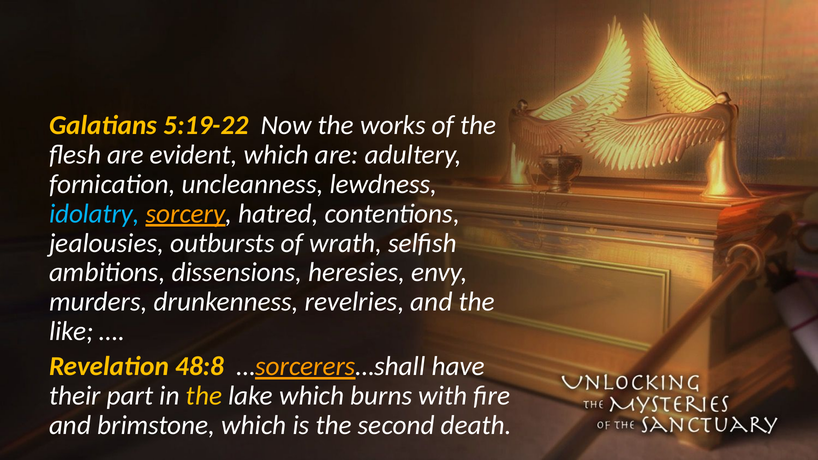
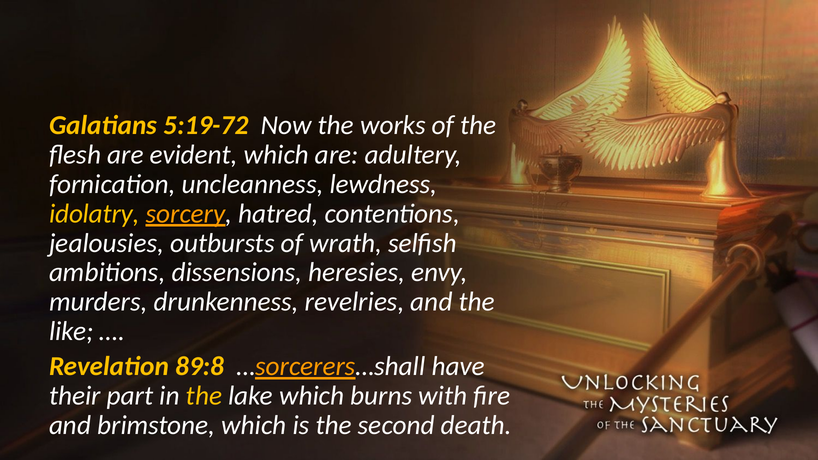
5:19-22: 5:19-22 -> 5:19-72 (206, 125)
idolatry colour: light blue -> yellow (94, 214)
48:8: 48:8 -> 89:8 (200, 367)
